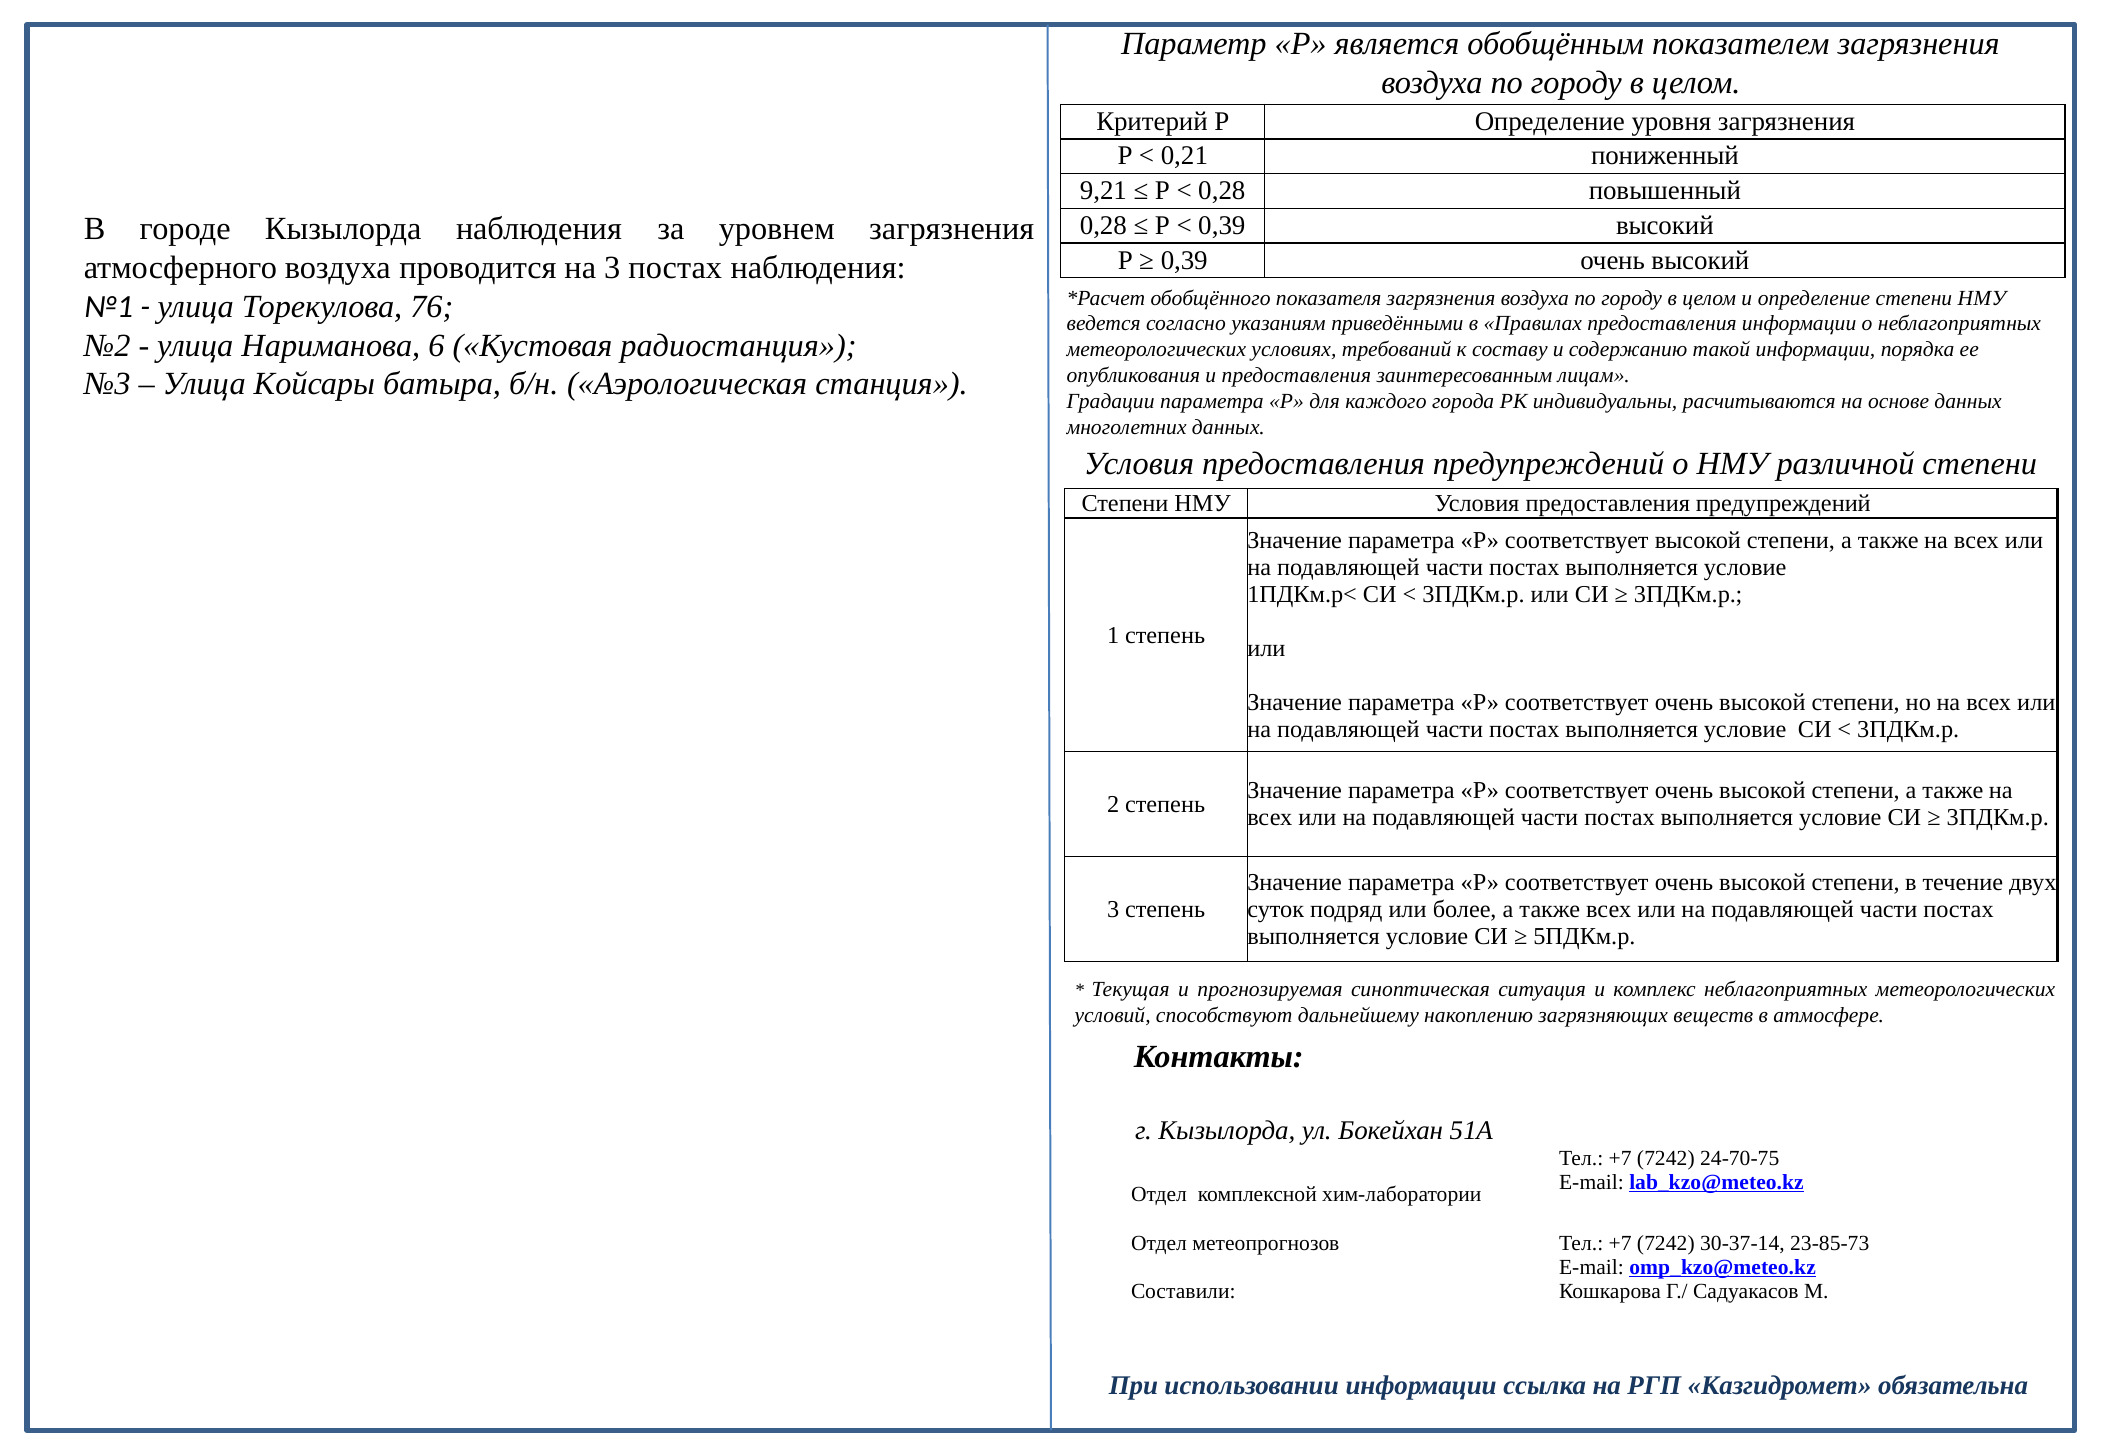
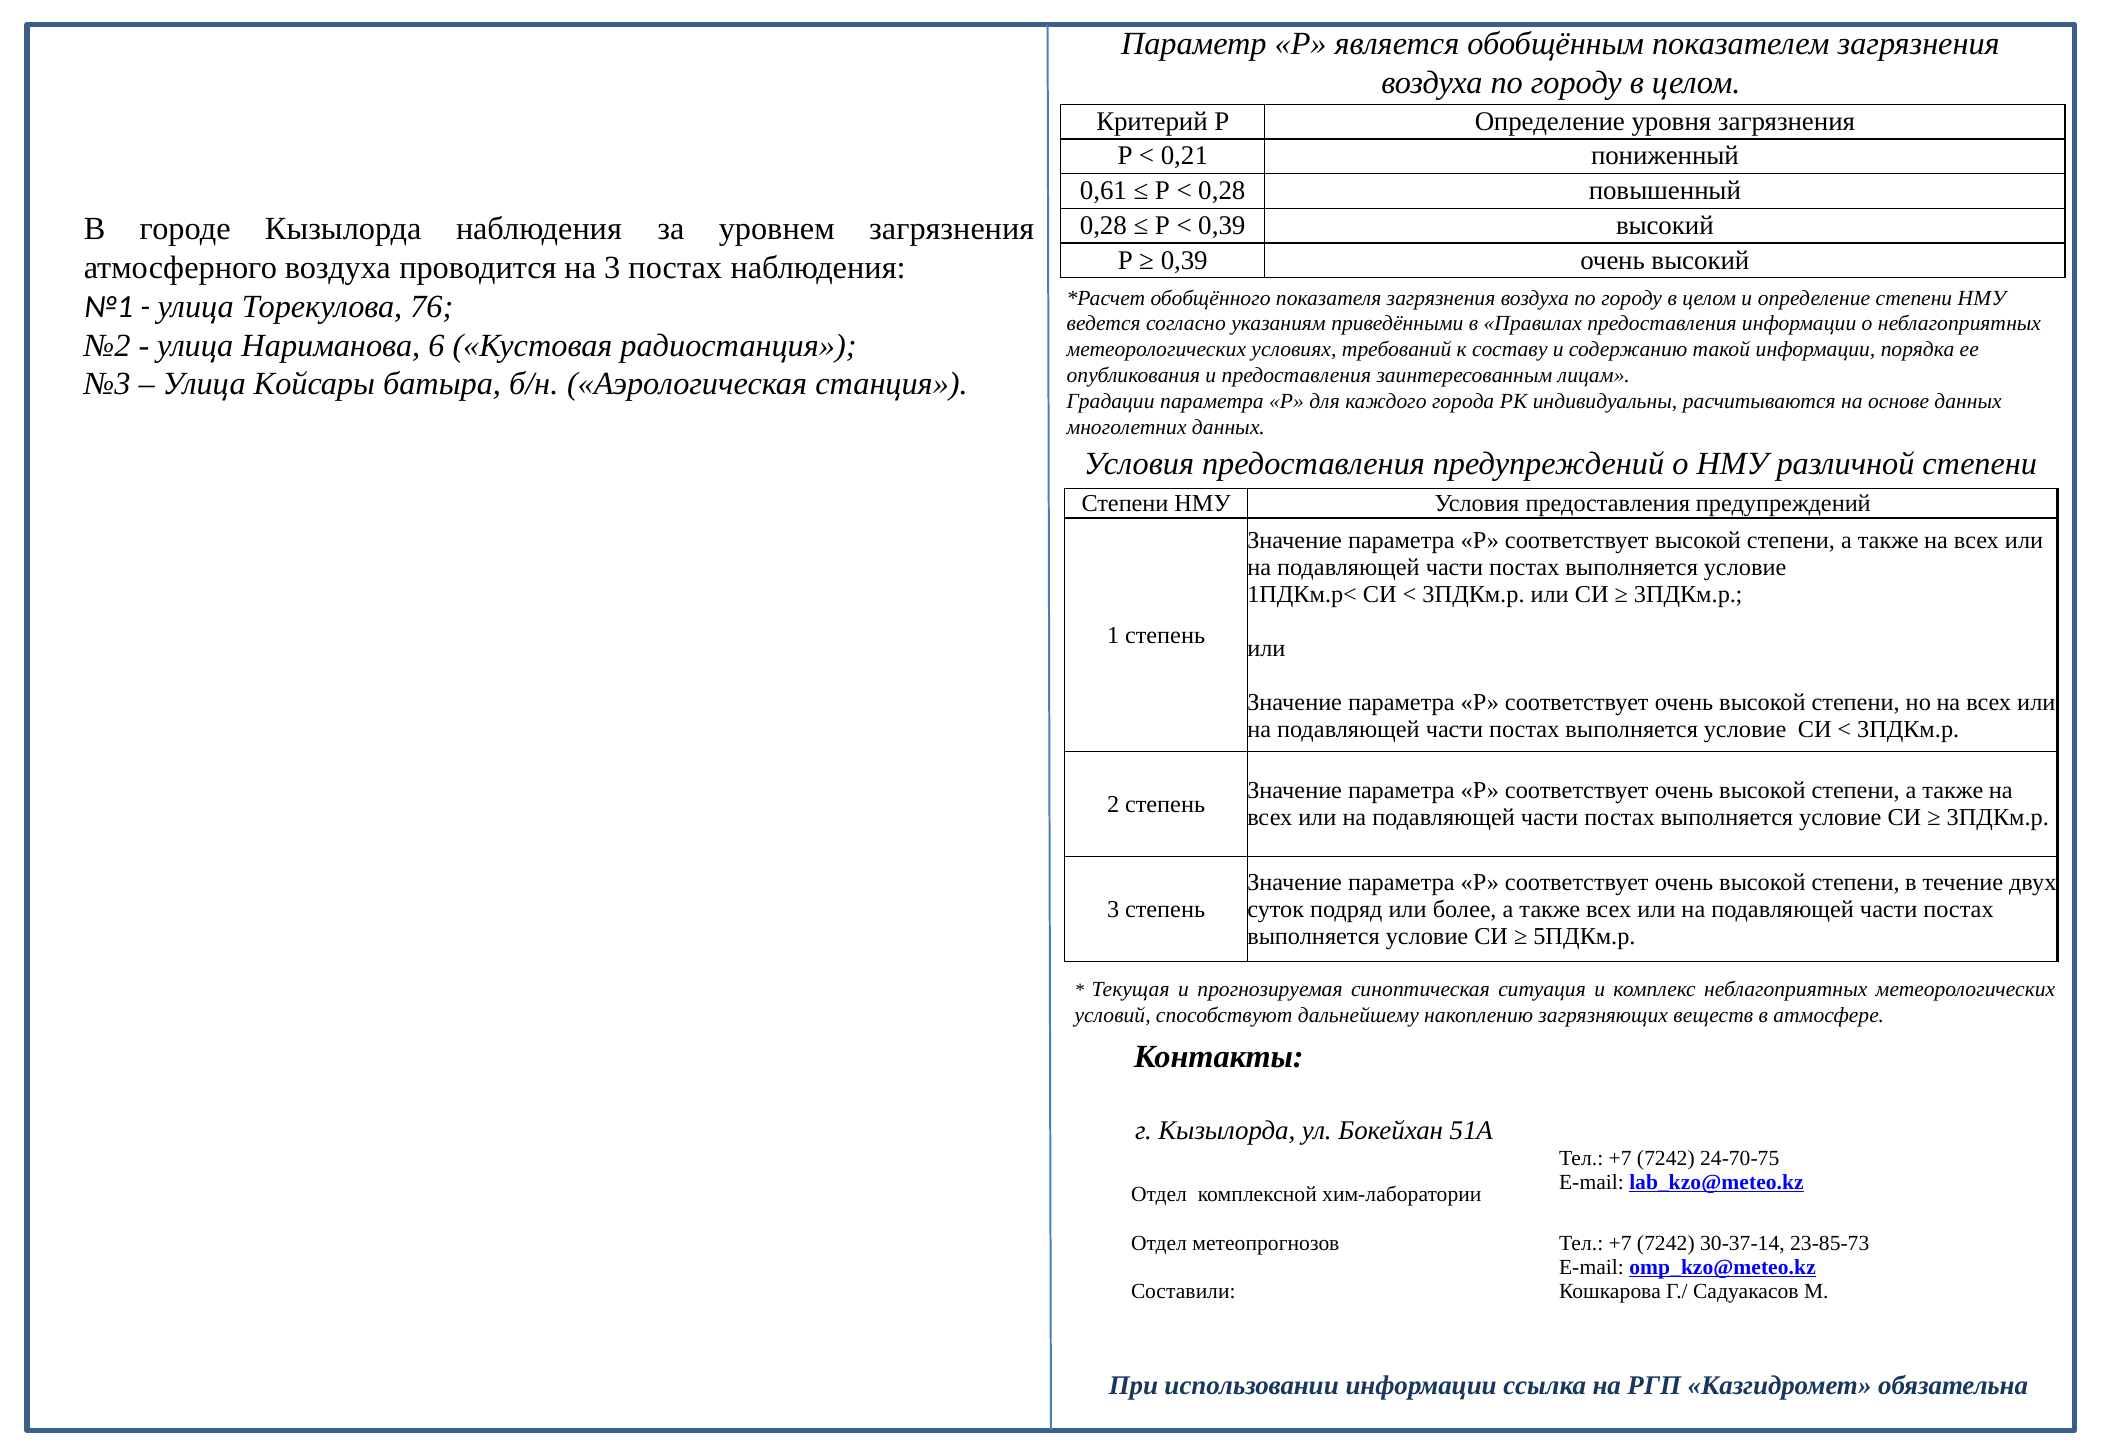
9,21: 9,21 -> 0,61 (1103, 191)
